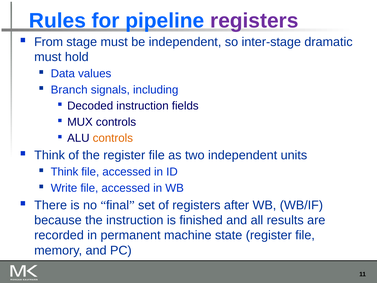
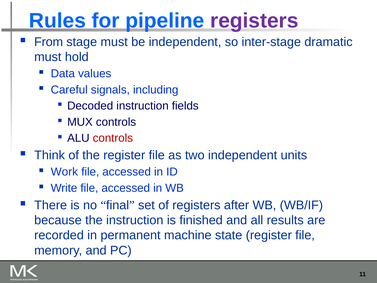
Branch: Branch -> Careful (69, 90)
controls colour: orange -> red (113, 138)
Think: Think -> Work (64, 172)
